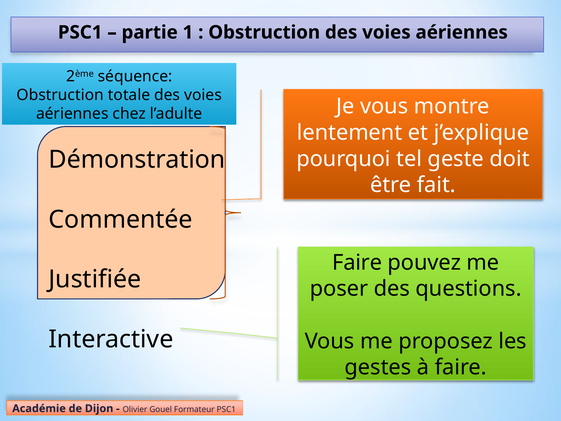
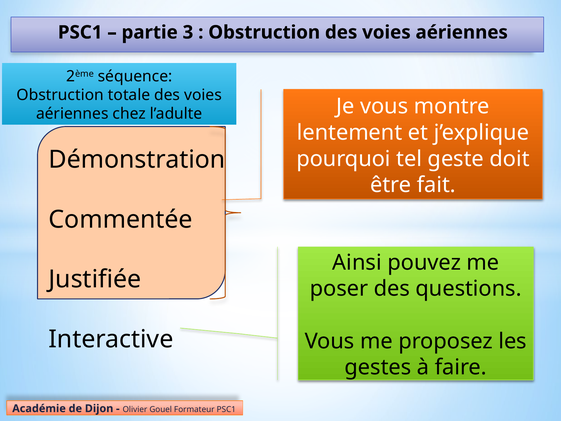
1: 1 -> 3 (188, 32)
Faire: Faire -> Ainsi (357, 262)
